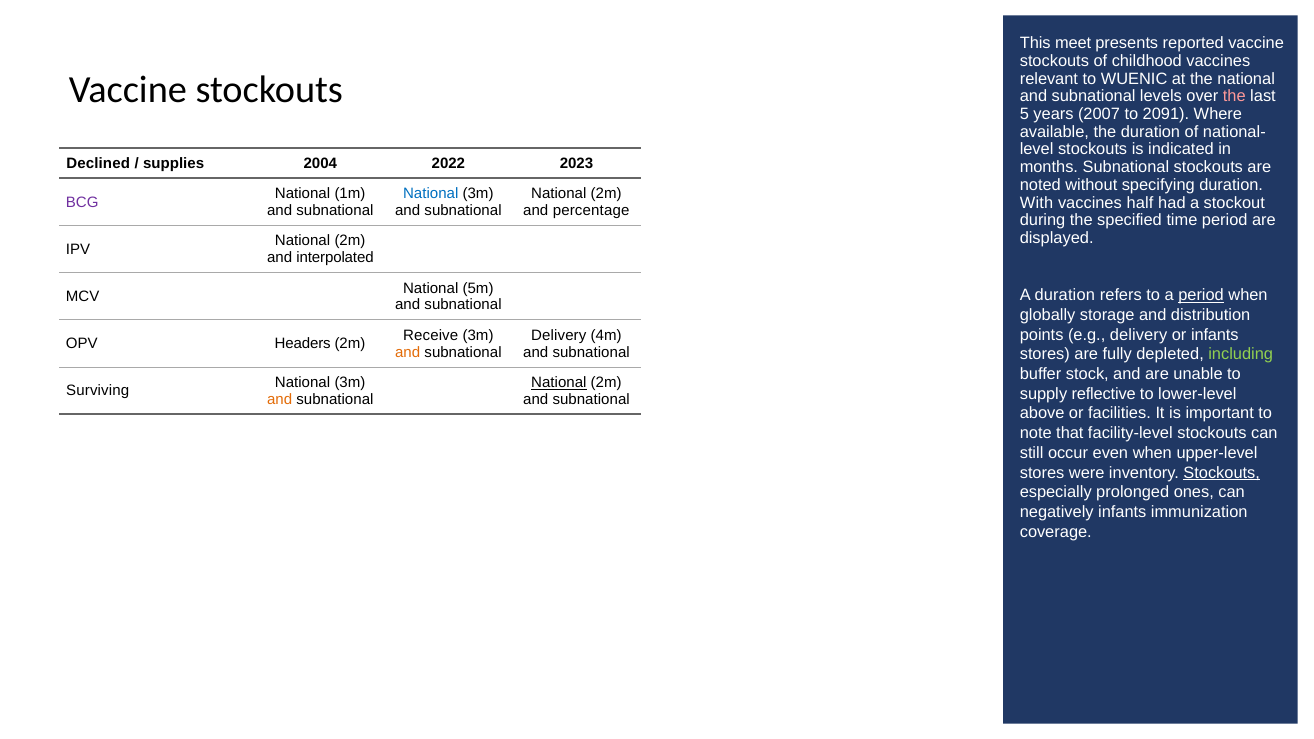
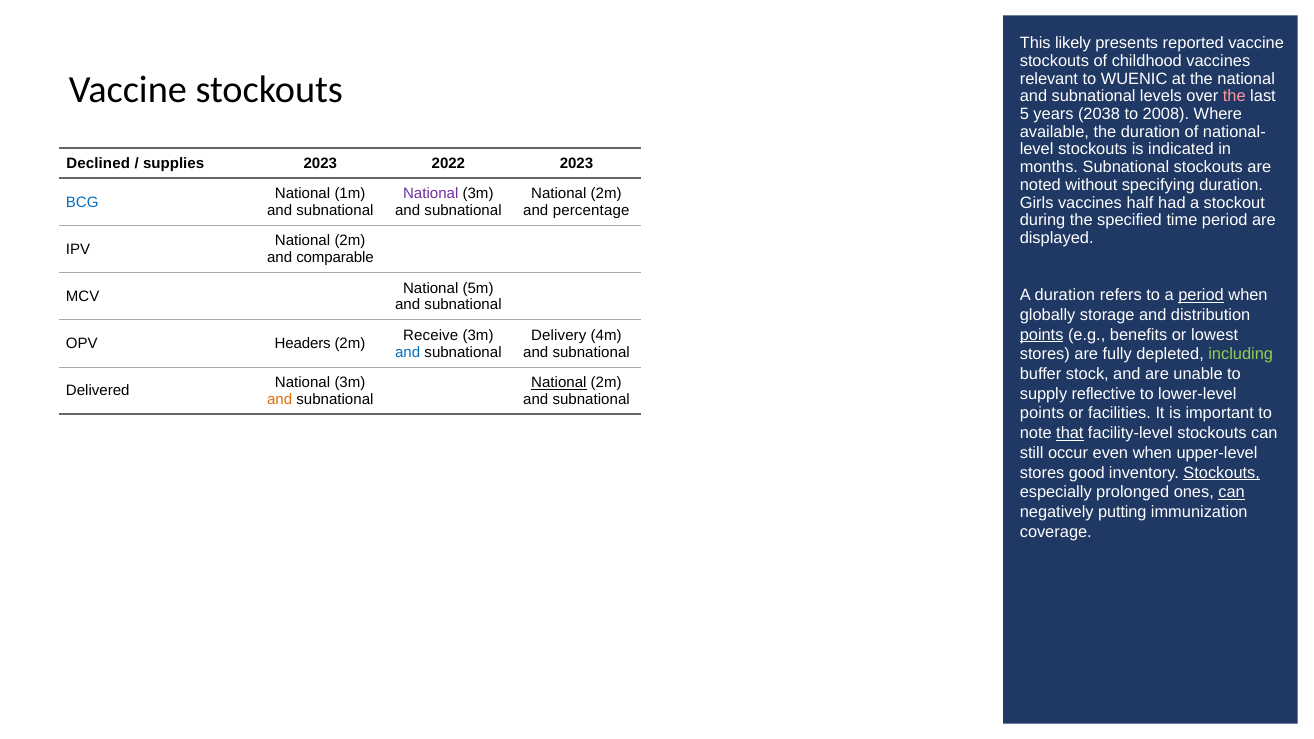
meet: meet -> likely (1073, 43)
2007: 2007 -> 2038 (1099, 114)
2091: 2091 -> 2008 (1166, 114)
supplies 2004: 2004 -> 2023 (320, 163)
National colour: blue -> purple (431, 194)
BCG colour: purple -> blue (82, 202)
With: With -> Girls (1037, 203)
interpolated: interpolated -> comparable (335, 258)
points underline: none -> present (1042, 335)
e.g delivery: delivery -> benefits (1139, 335)
or infants: infants -> lowest (1215, 335)
and colour: orange -> blue (408, 352)
Surviving: Surviving -> Delivered (98, 391)
above: above -> points (1042, 414)
that underline: none -> present (1070, 433)
were: were -> good (1087, 473)
can underline: none -> present (1232, 492)
negatively infants: infants -> putting (1122, 512)
